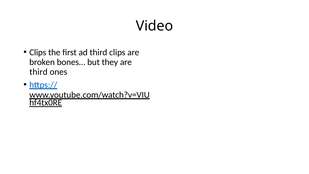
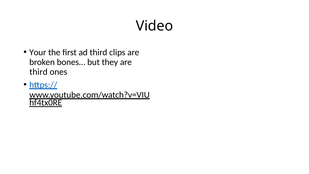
Clips: Clips -> Your (38, 52)
